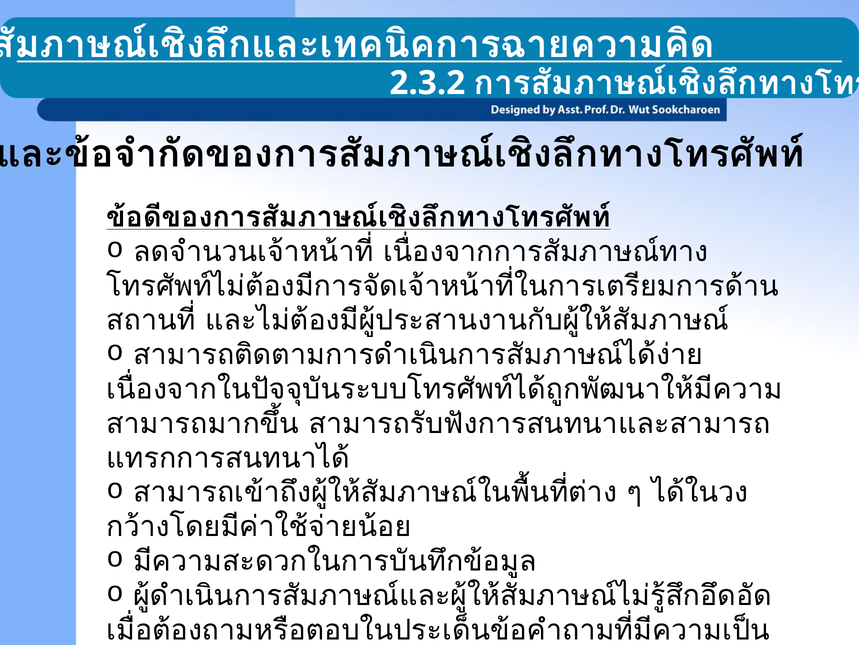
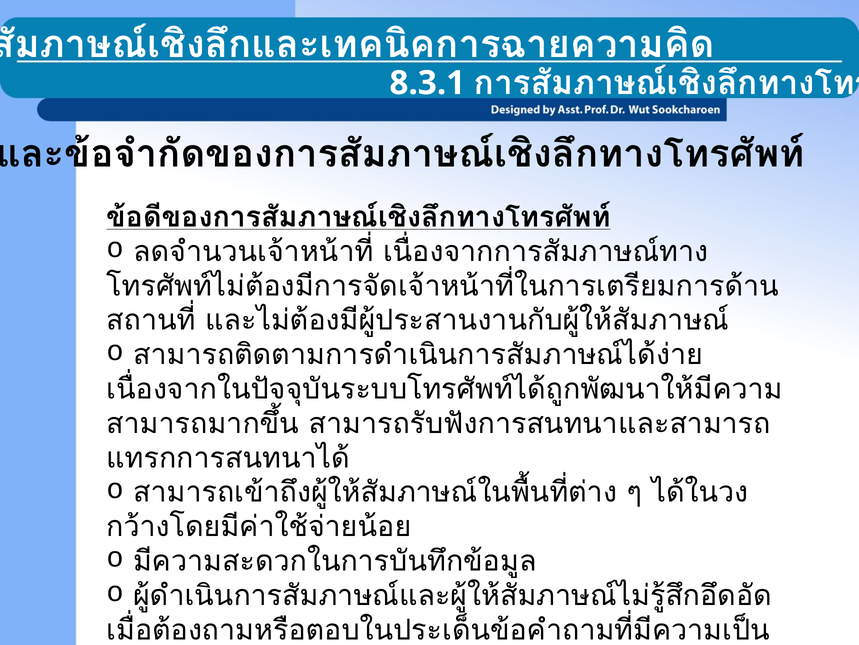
2.3.2: 2.3.2 -> 8.3.1 (427, 83)
